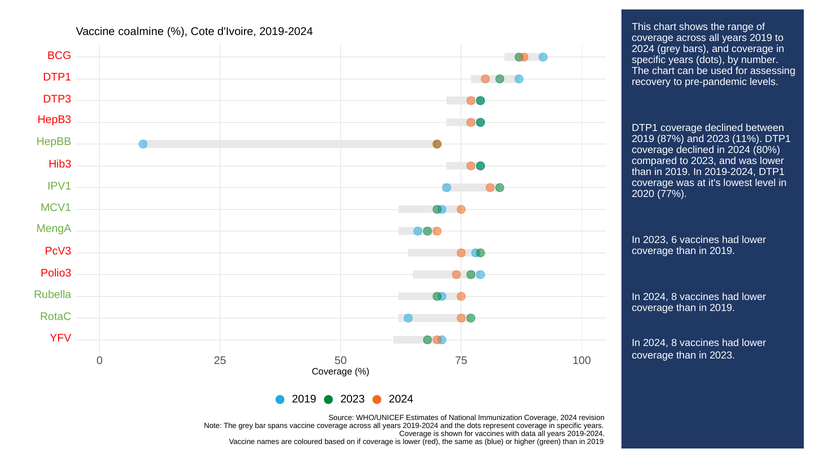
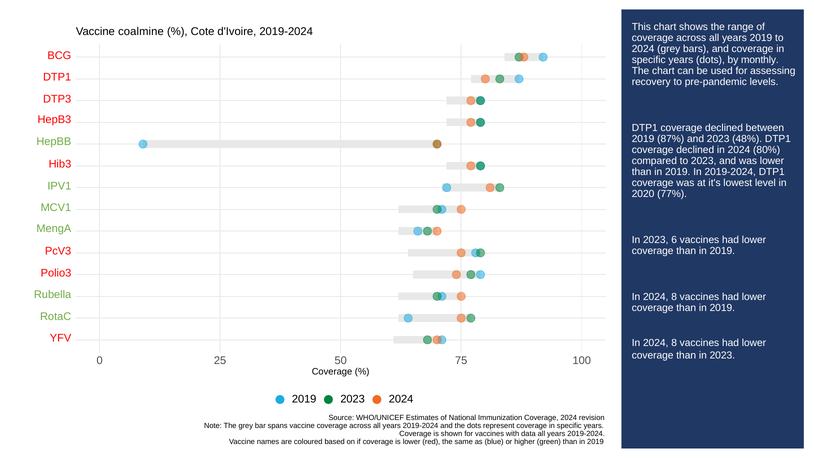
number: number -> monthly (760, 60)
11%: 11% -> 48% (747, 139)
